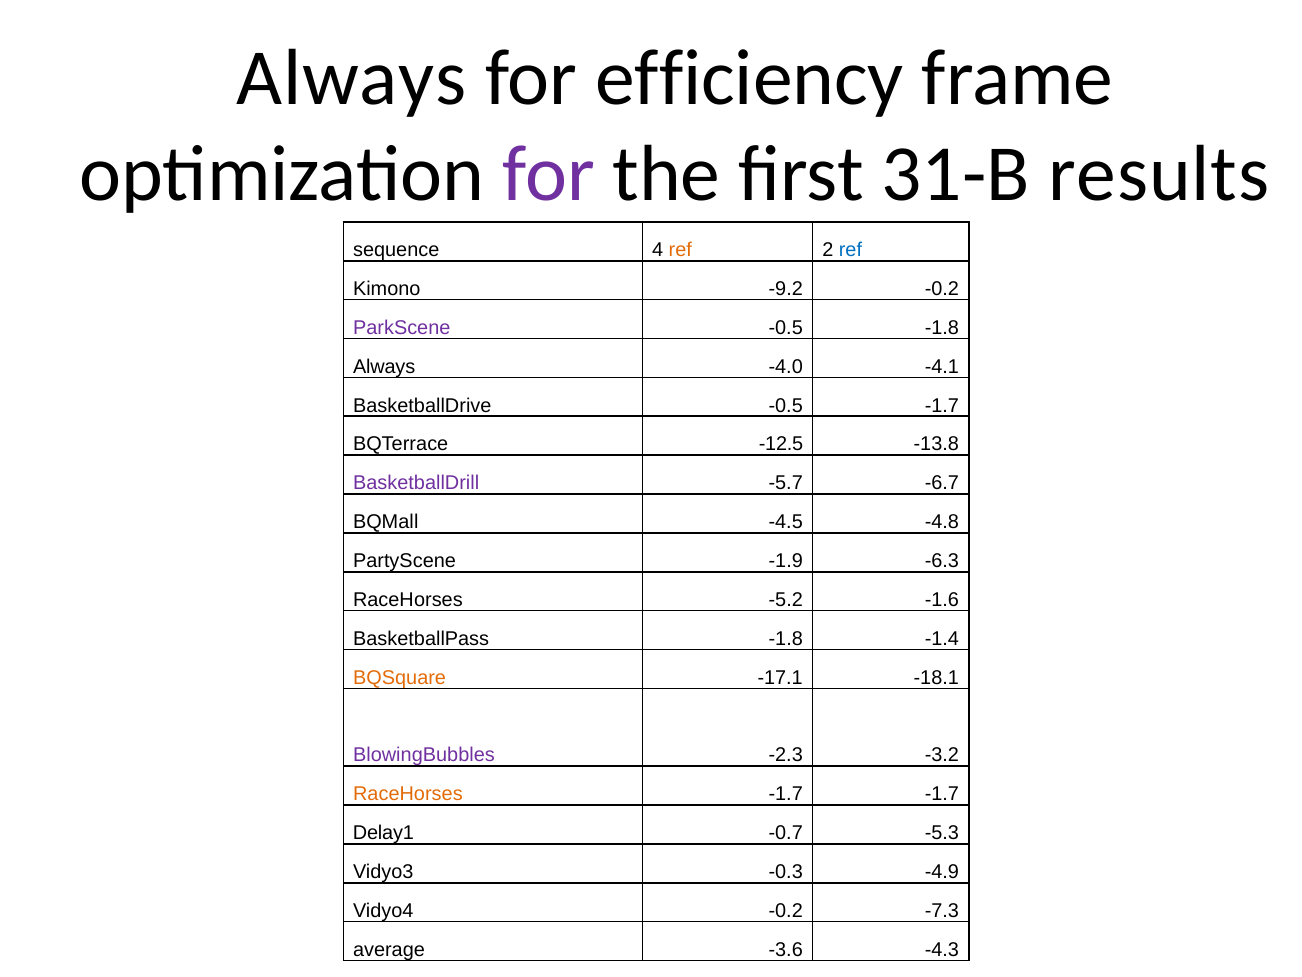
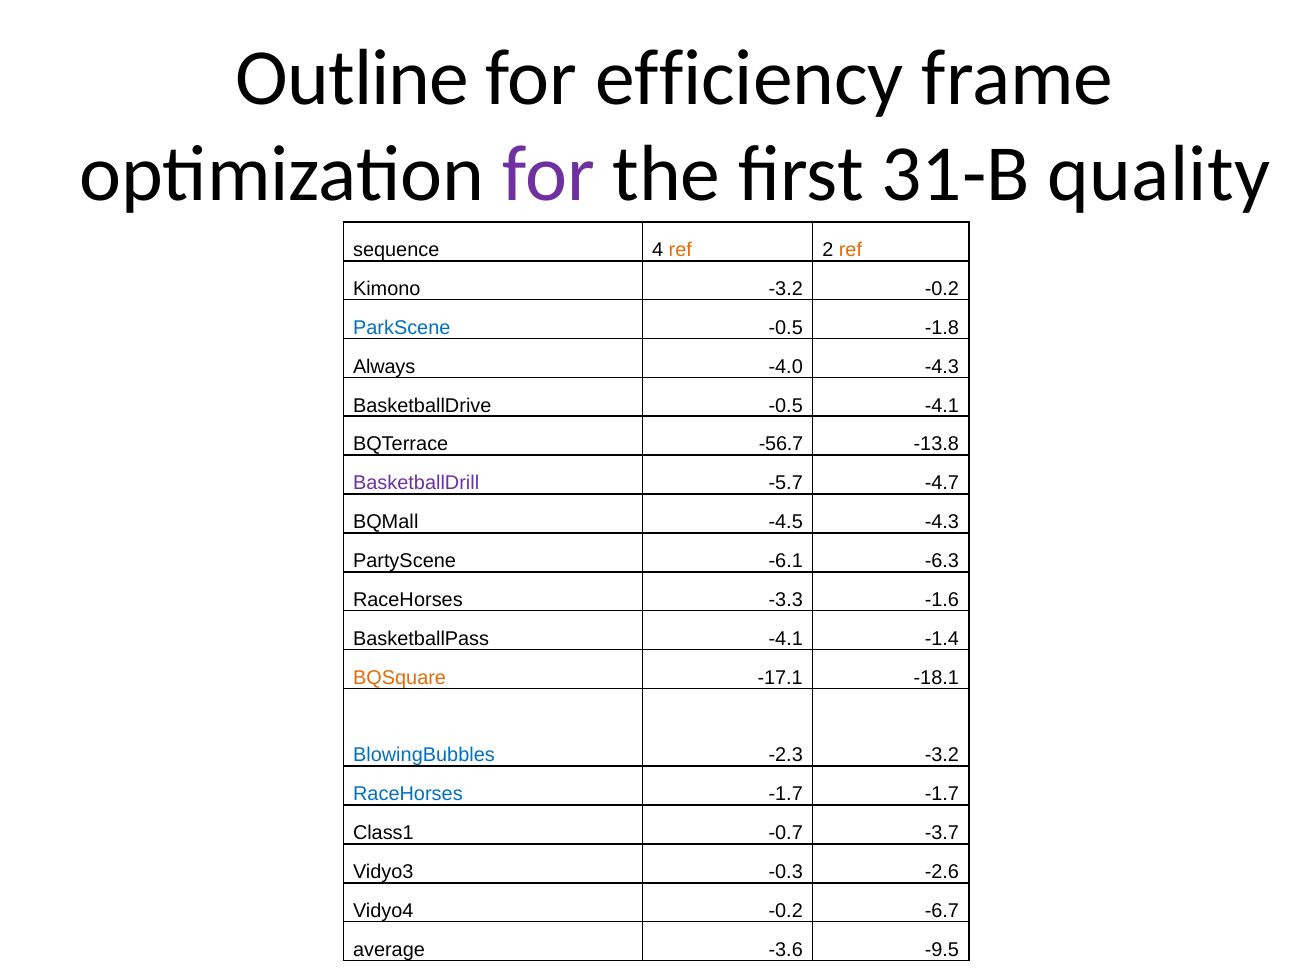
Always: Always -> Outline (352, 78)
results: results -> quality (1159, 174)
ref colour: blue -> orange (850, 250)
Kimono -9.2: -9.2 -> -3.2 (786, 289)
ParkScene colour: purple -> blue (402, 328)
-4.0 -4.1: -4.1 -> -4.3 (942, 366)
-0.5 -1.7: -1.7 -> -4.1 (942, 405)
-12.5: -12.5 -> -56.7 (781, 444)
-6.7: -6.7 -> -4.7 (942, 483)
-4.5 -4.8: -4.8 -> -4.3 (942, 522)
-1.9: -1.9 -> -6.1 (786, 561)
-5.2: -5.2 -> -3.3 (786, 600)
BasketballPass -1.8: -1.8 -> -4.1 (786, 638)
BlowingBubbles colour: purple -> blue (424, 755)
RaceHorses colour: orange -> blue (408, 794)
Delay1: Delay1 -> Class1 (383, 833)
-5.3: -5.3 -> -3.7 (942, 833)
-4.9: -4.9 -> -2.6 (942, 872)
-7.3: -7.3 -> -6.7 (942, 910)
-4.3: -4.3 -> -9.5 (942, 949)
